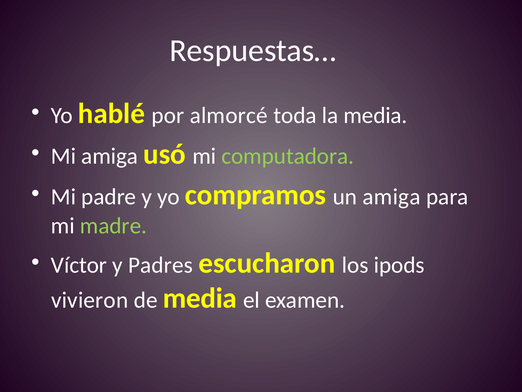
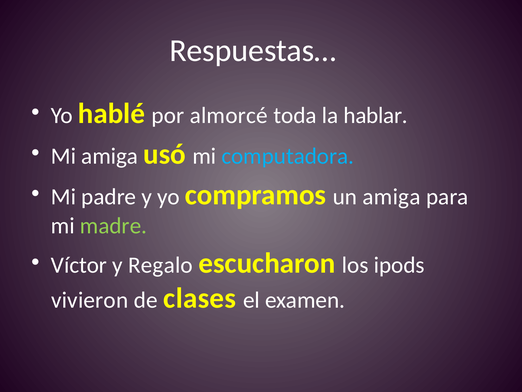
la media: media -> hablar (376, 115)
computadora colour: light green -> light blue (288, 156)
Padres: Padres -> Regalo (160, 265)
de media: media -> clases (200, 298)
